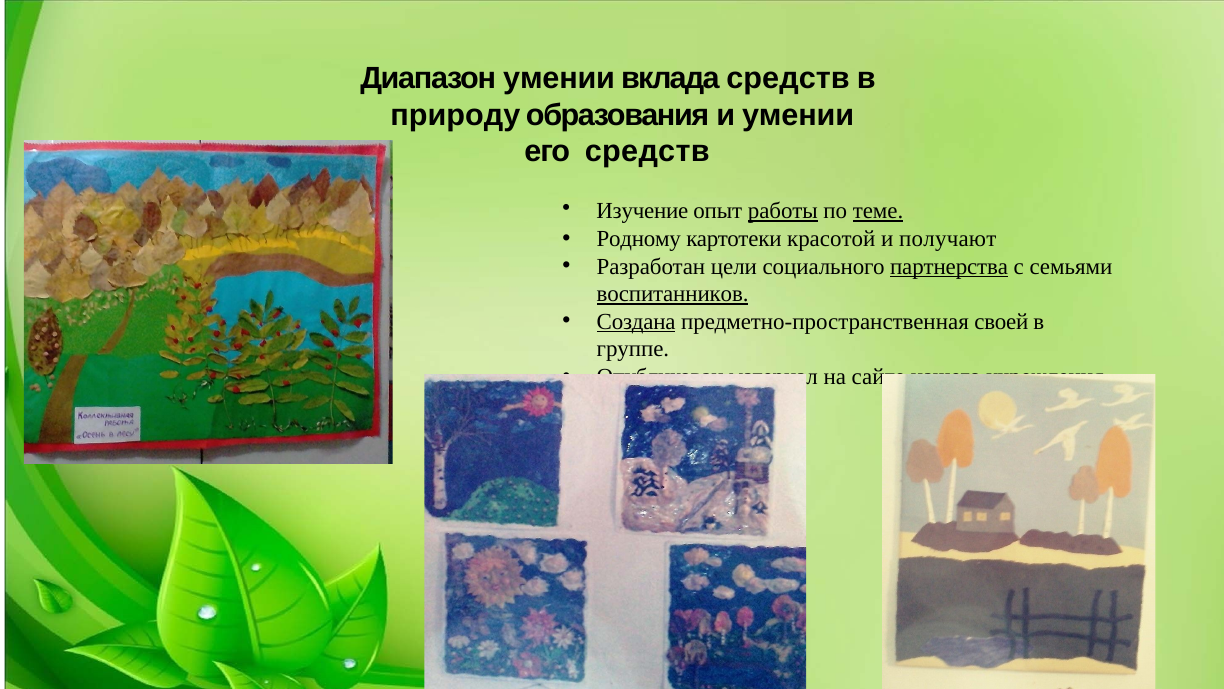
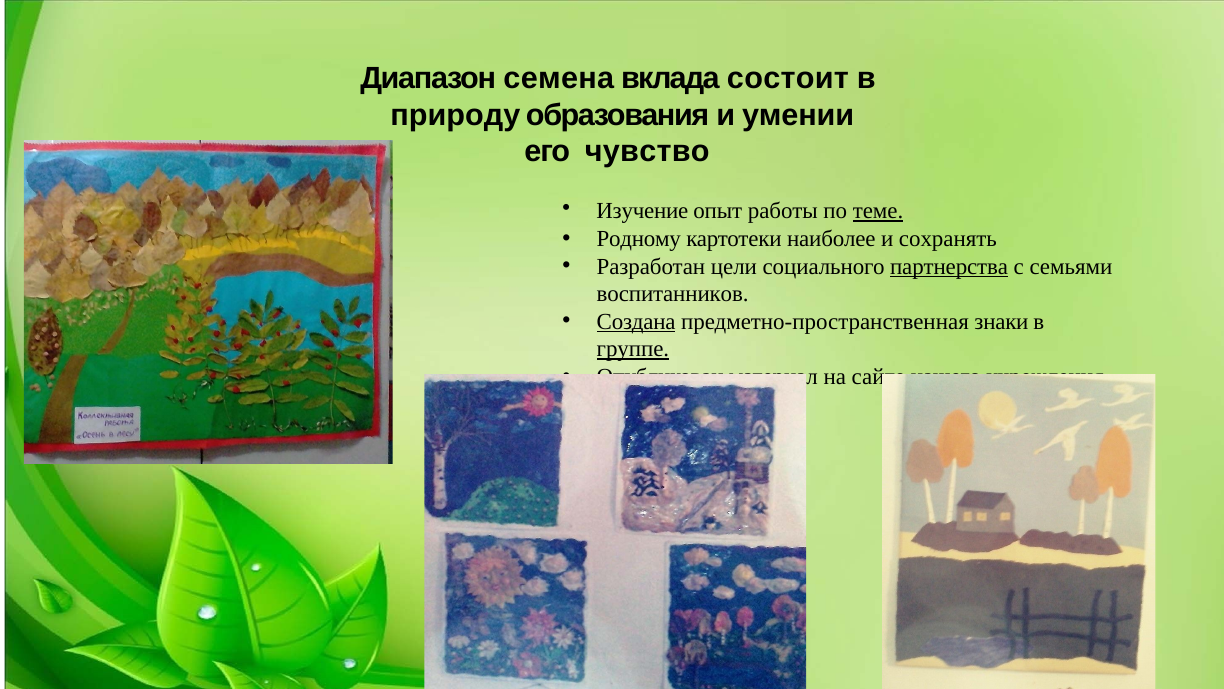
Диапазон умении: умении -> семена (559, 78)
вклада средств: средств -> состоит (788, 78)
его средств: средств -> чувство (647, 152)
работы underline: present -> none (783, 211)
красотой: красотой -> наиболее (831, 239)
получают: получают -> сохранять (948, 239)
воспитанников underline: present -> none (673, 294)
своей: своей -> знаки (1001, 321)
группе underline: none -> present (633, 349)
